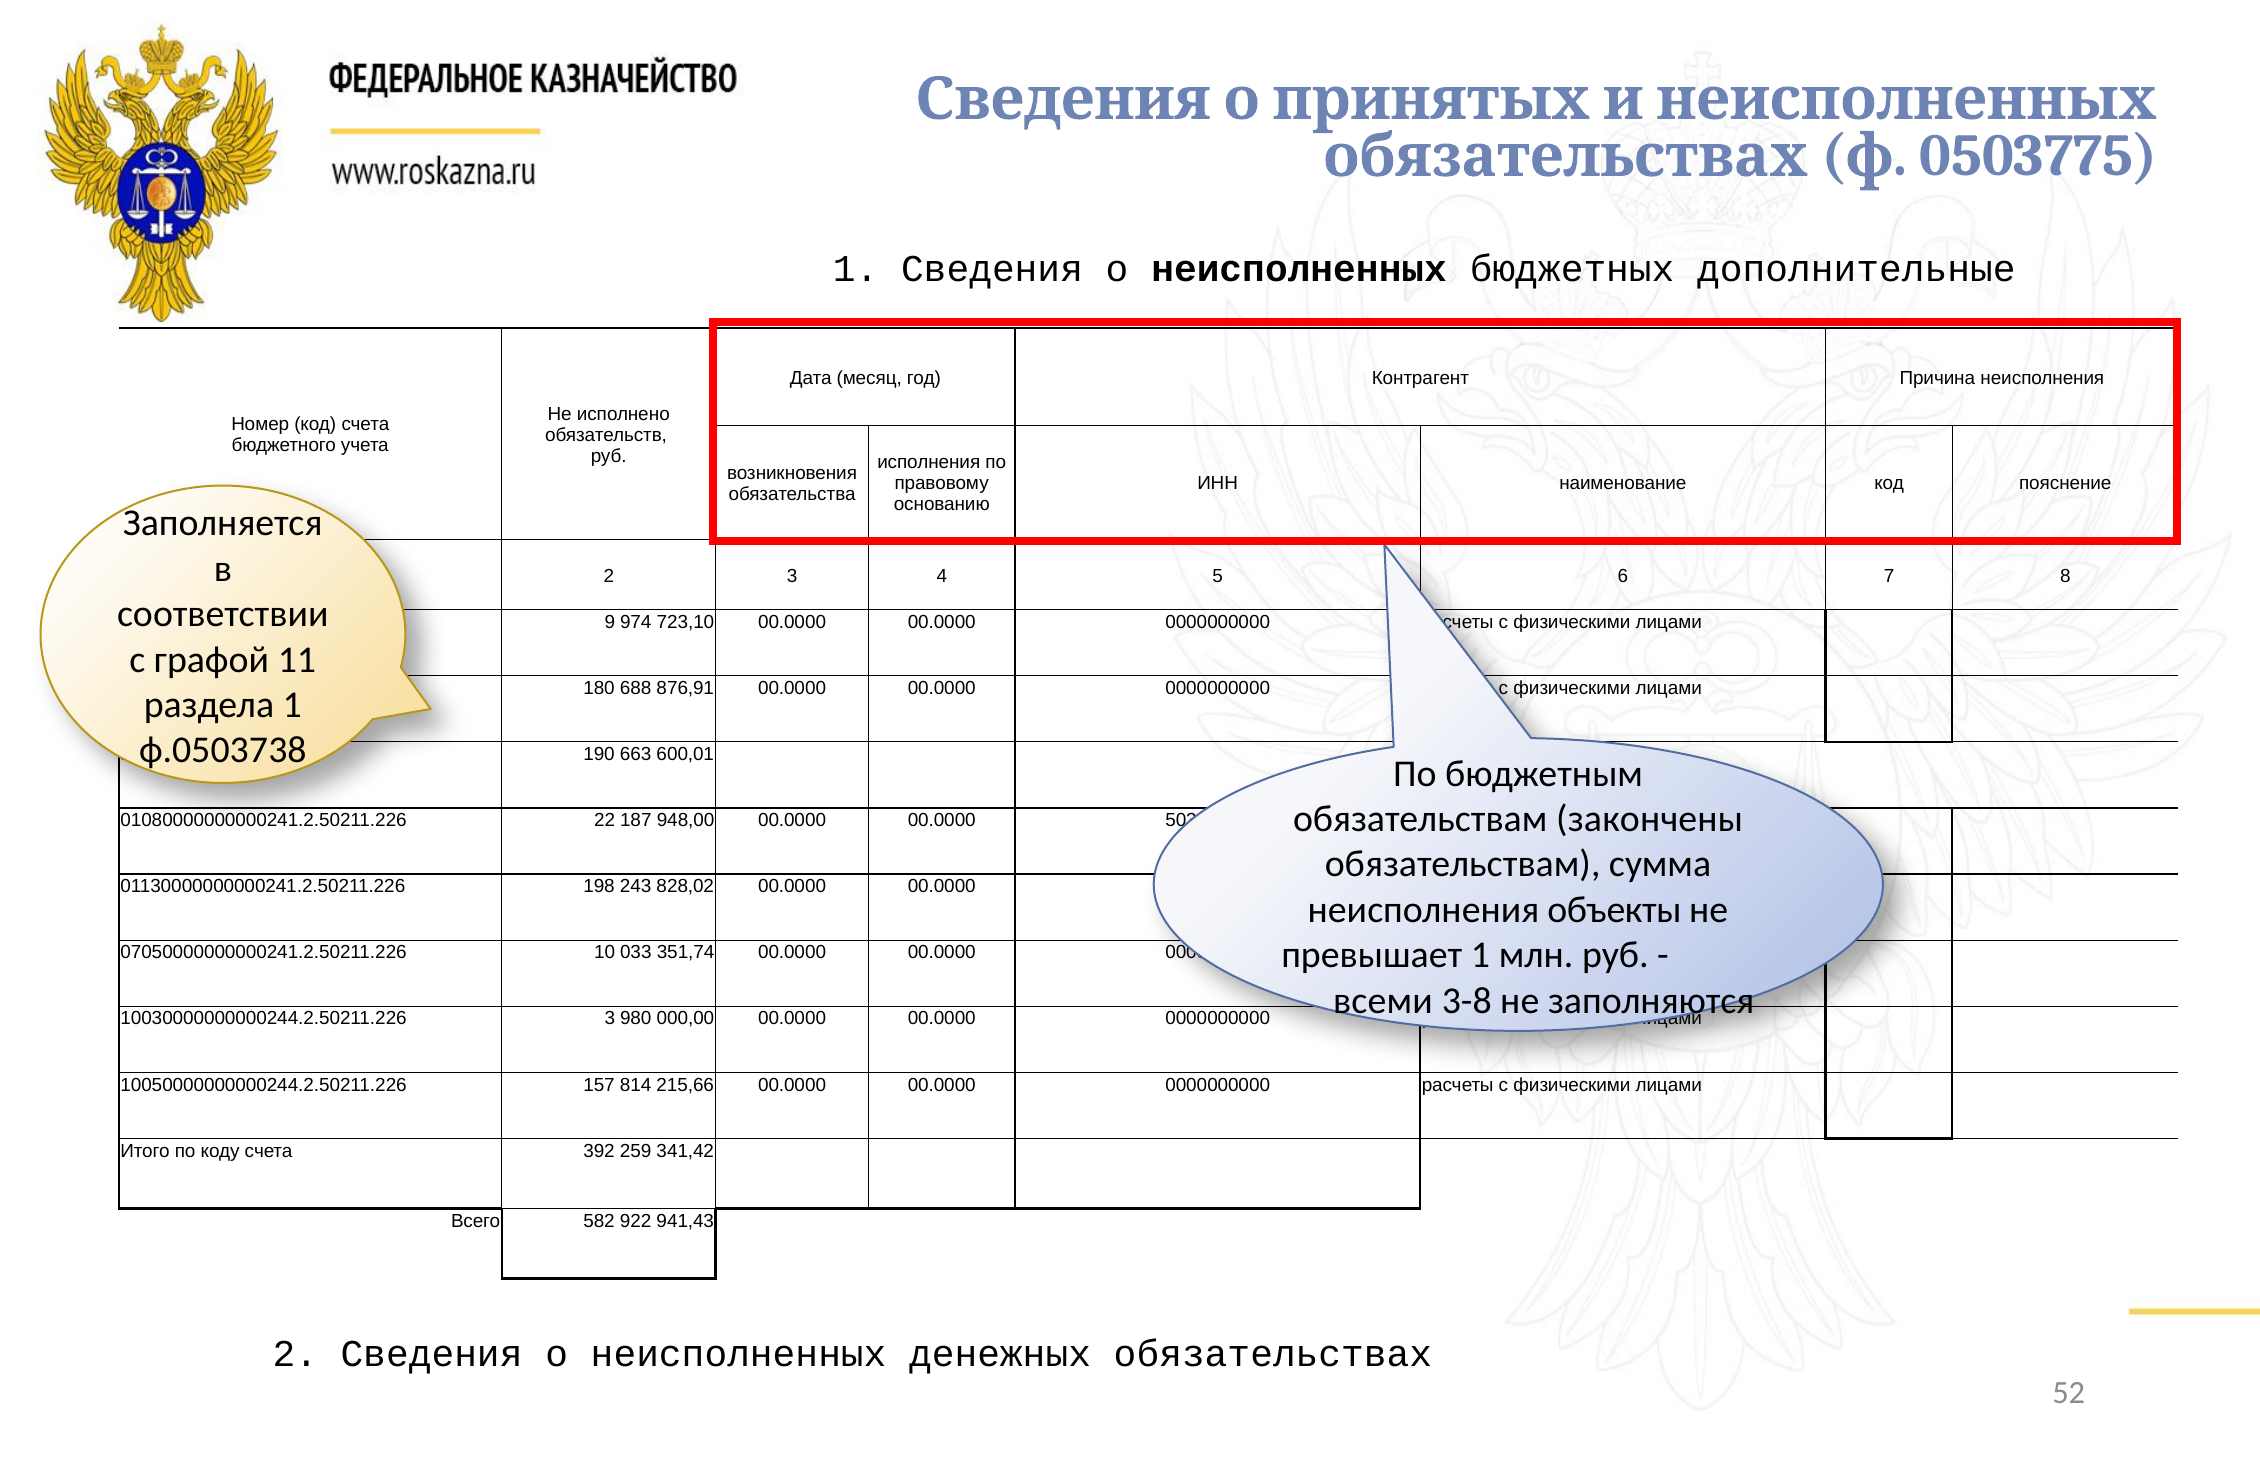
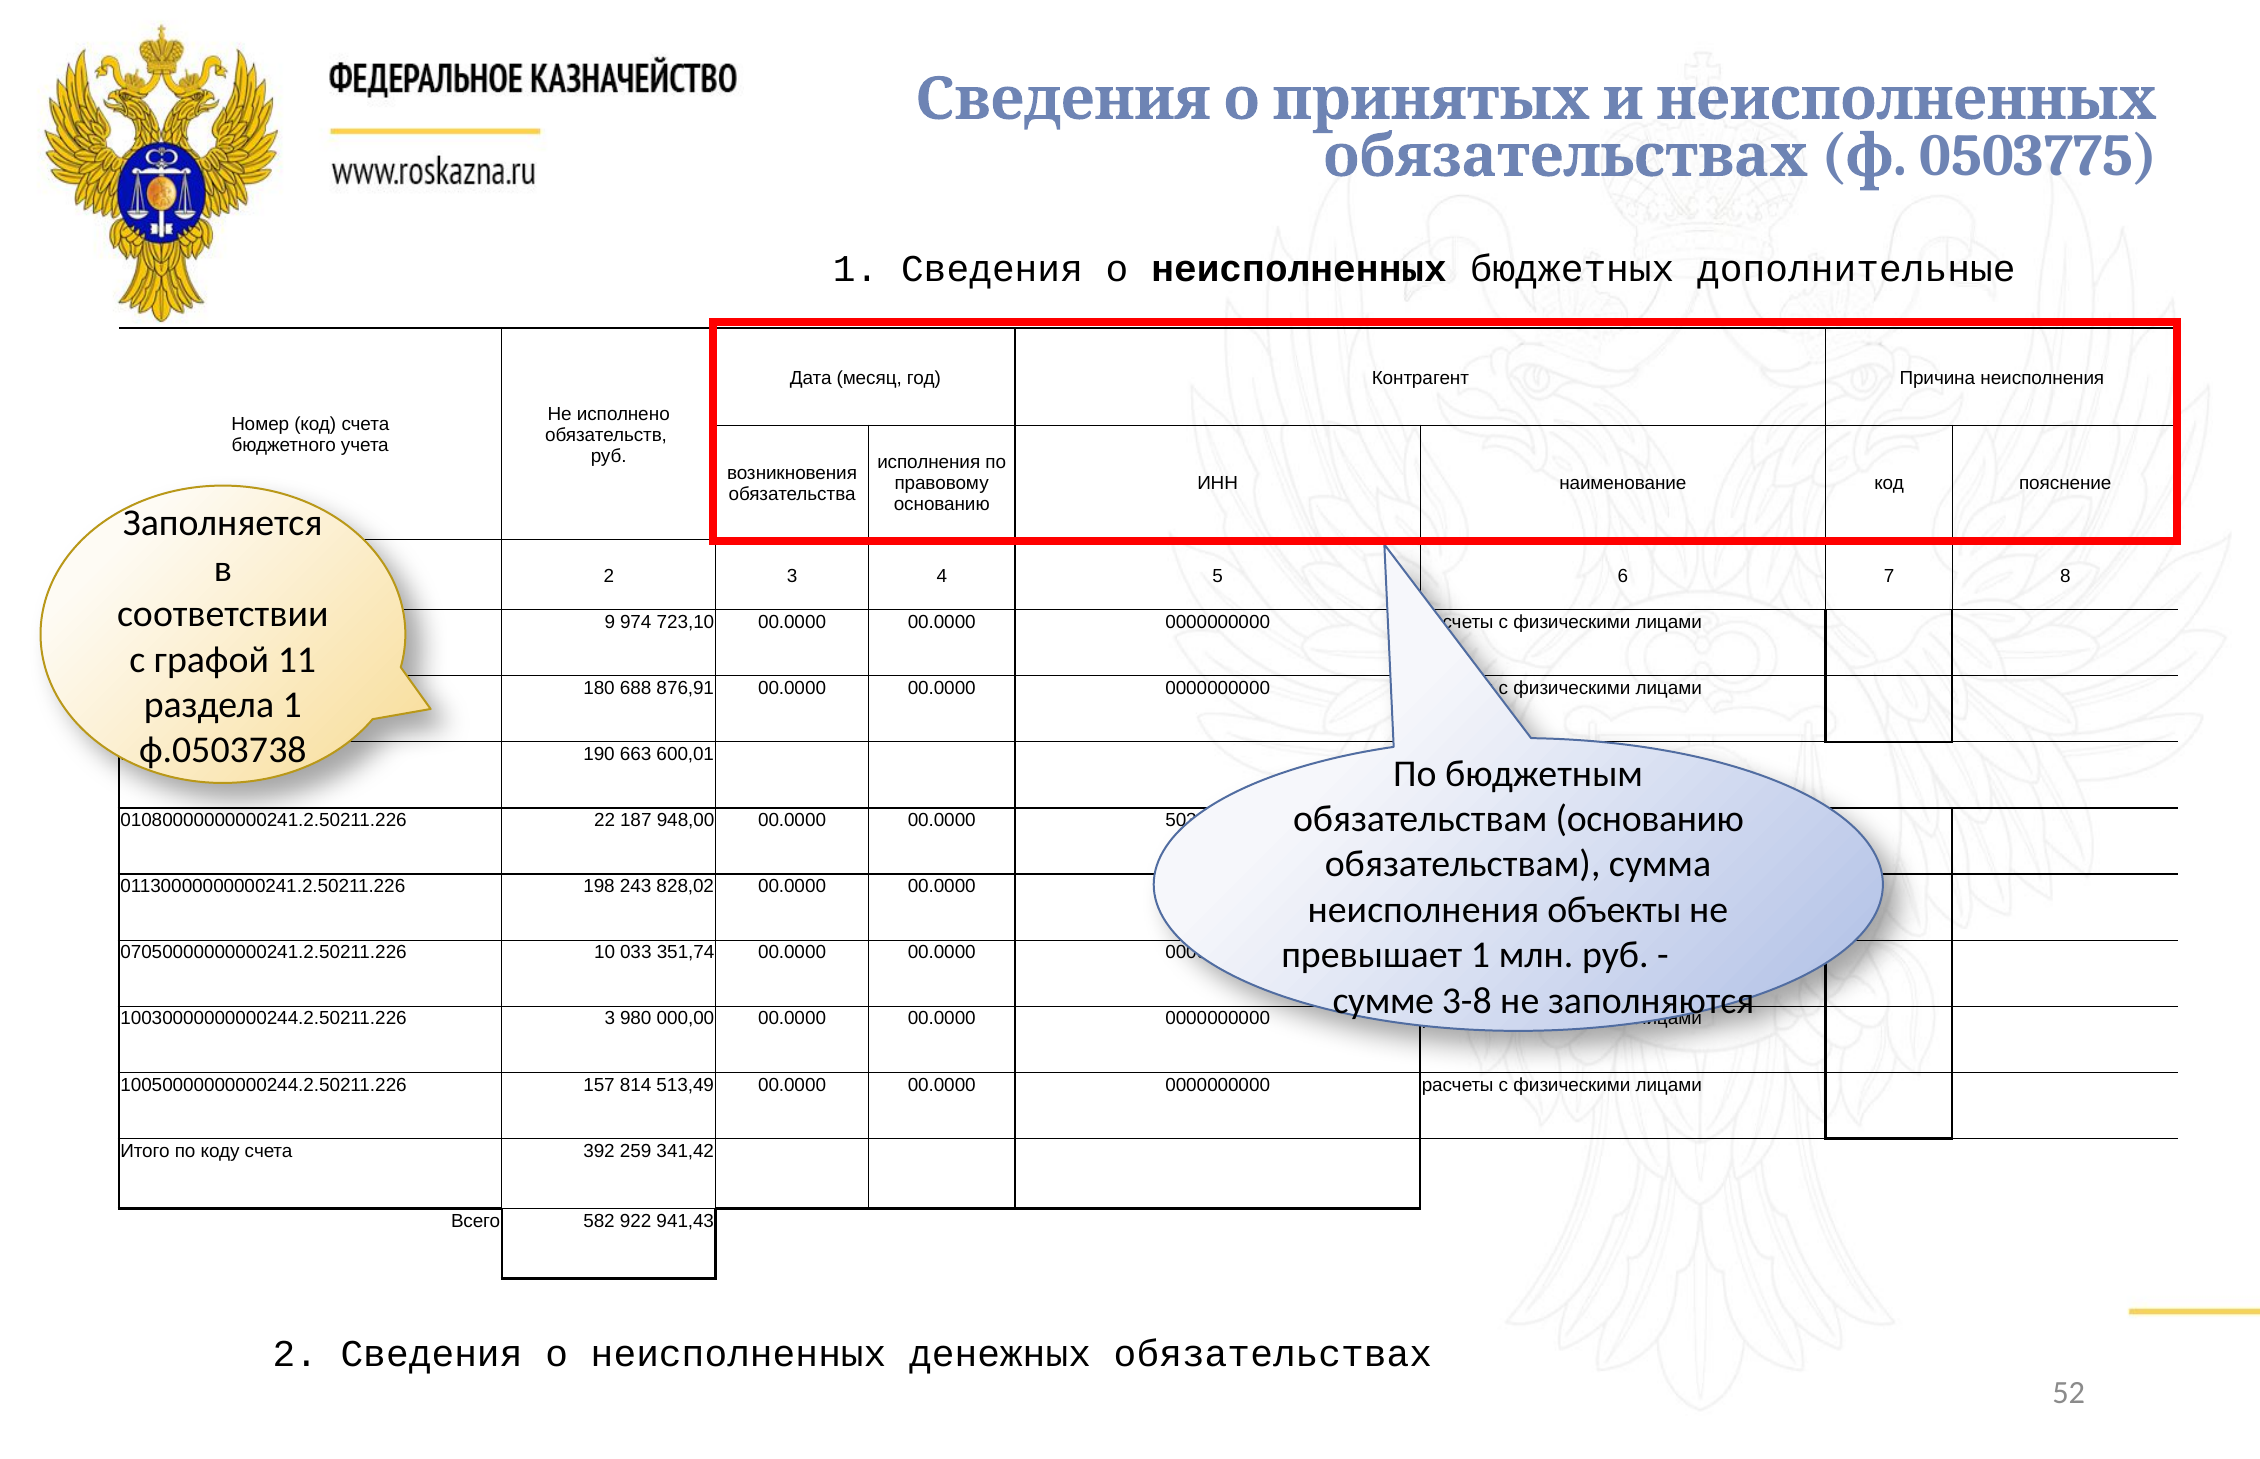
закончены: закончены -> основанию (1650, 819)
всеми: всеми -> сумме (1383, 1001)
215,66: 215,66 -> 513,49 (685, 1085)
